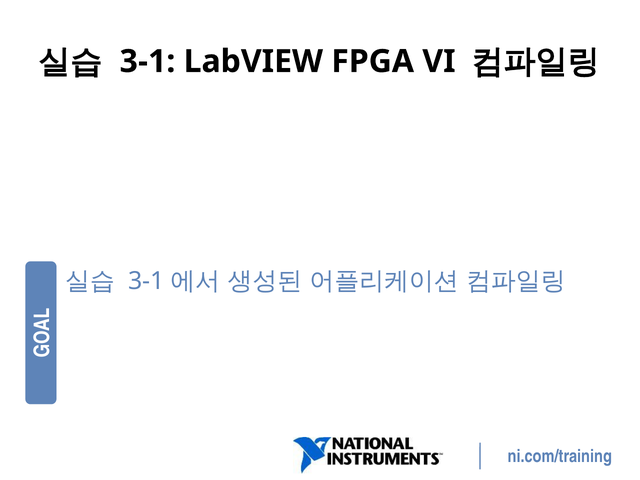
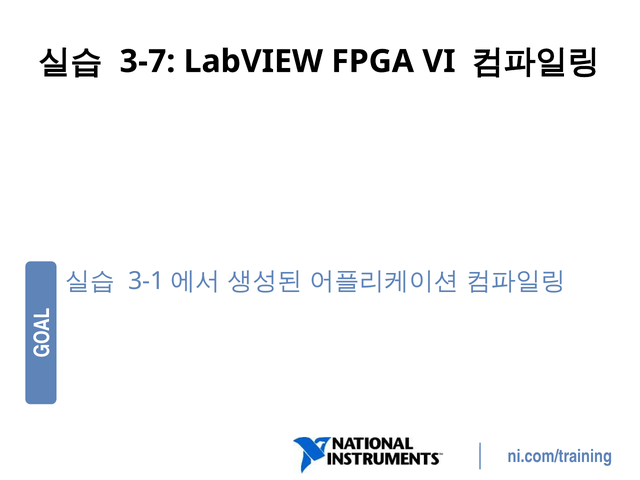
3-1: 3-1 -> 3-7 (147, 61)
